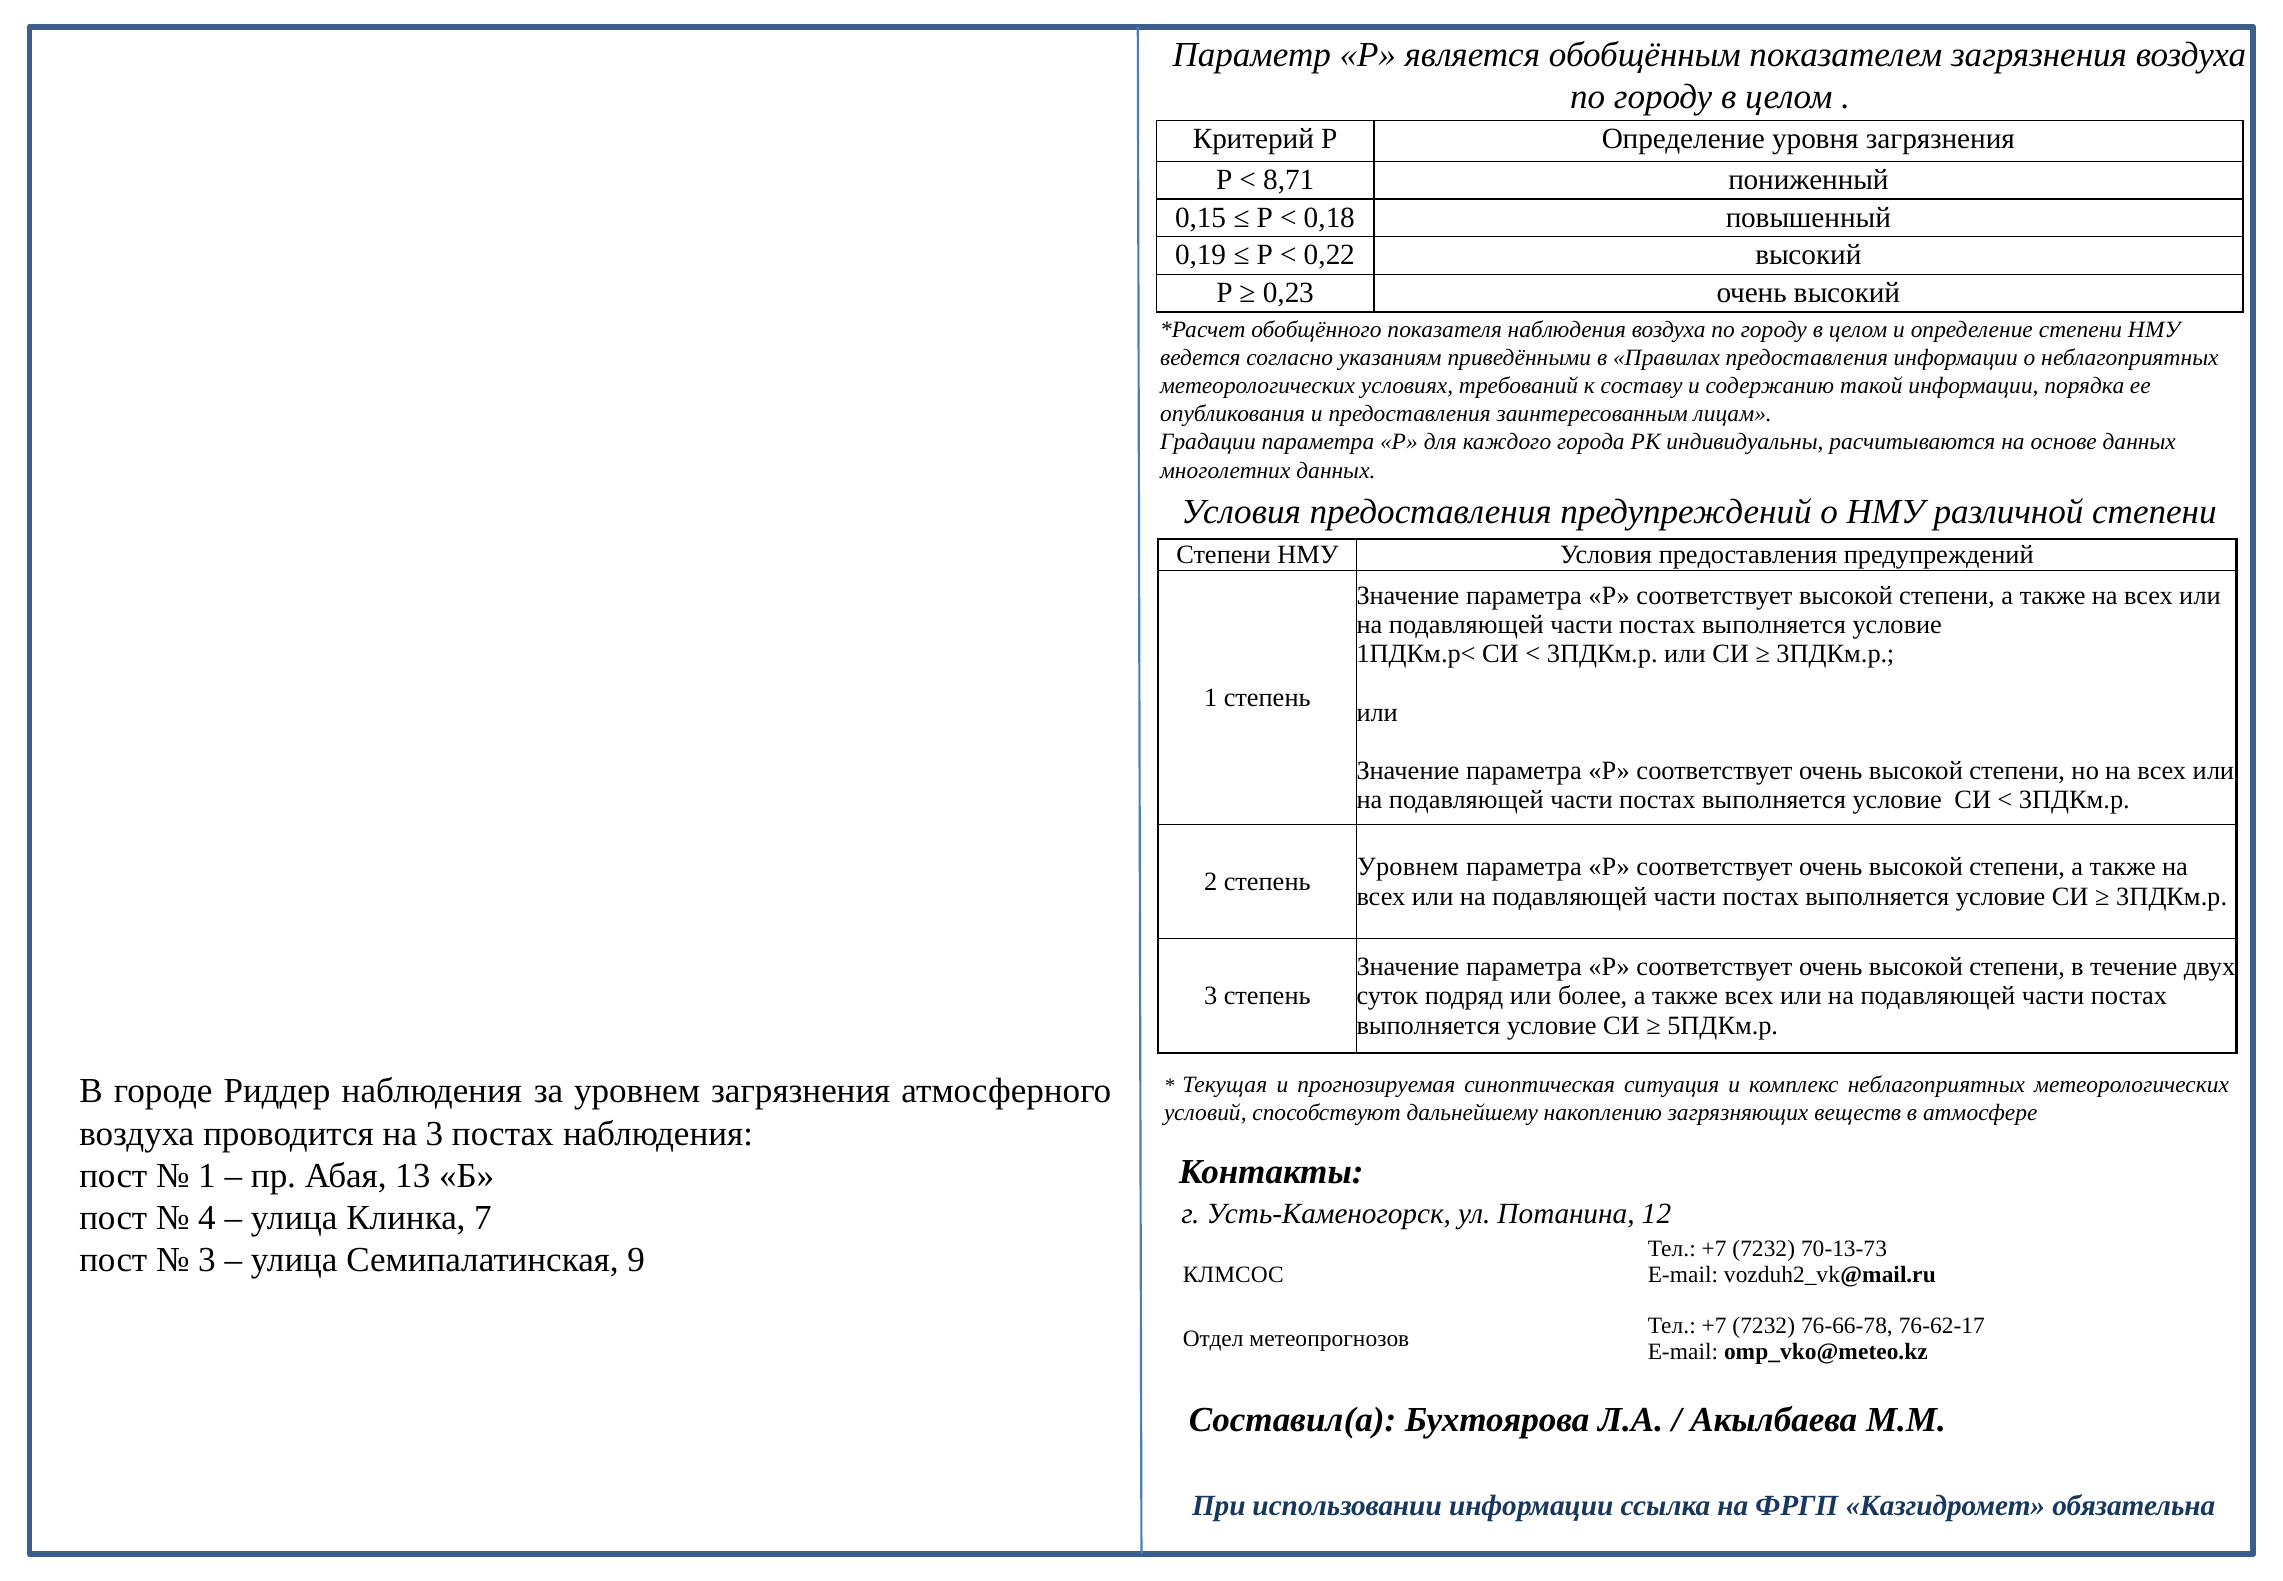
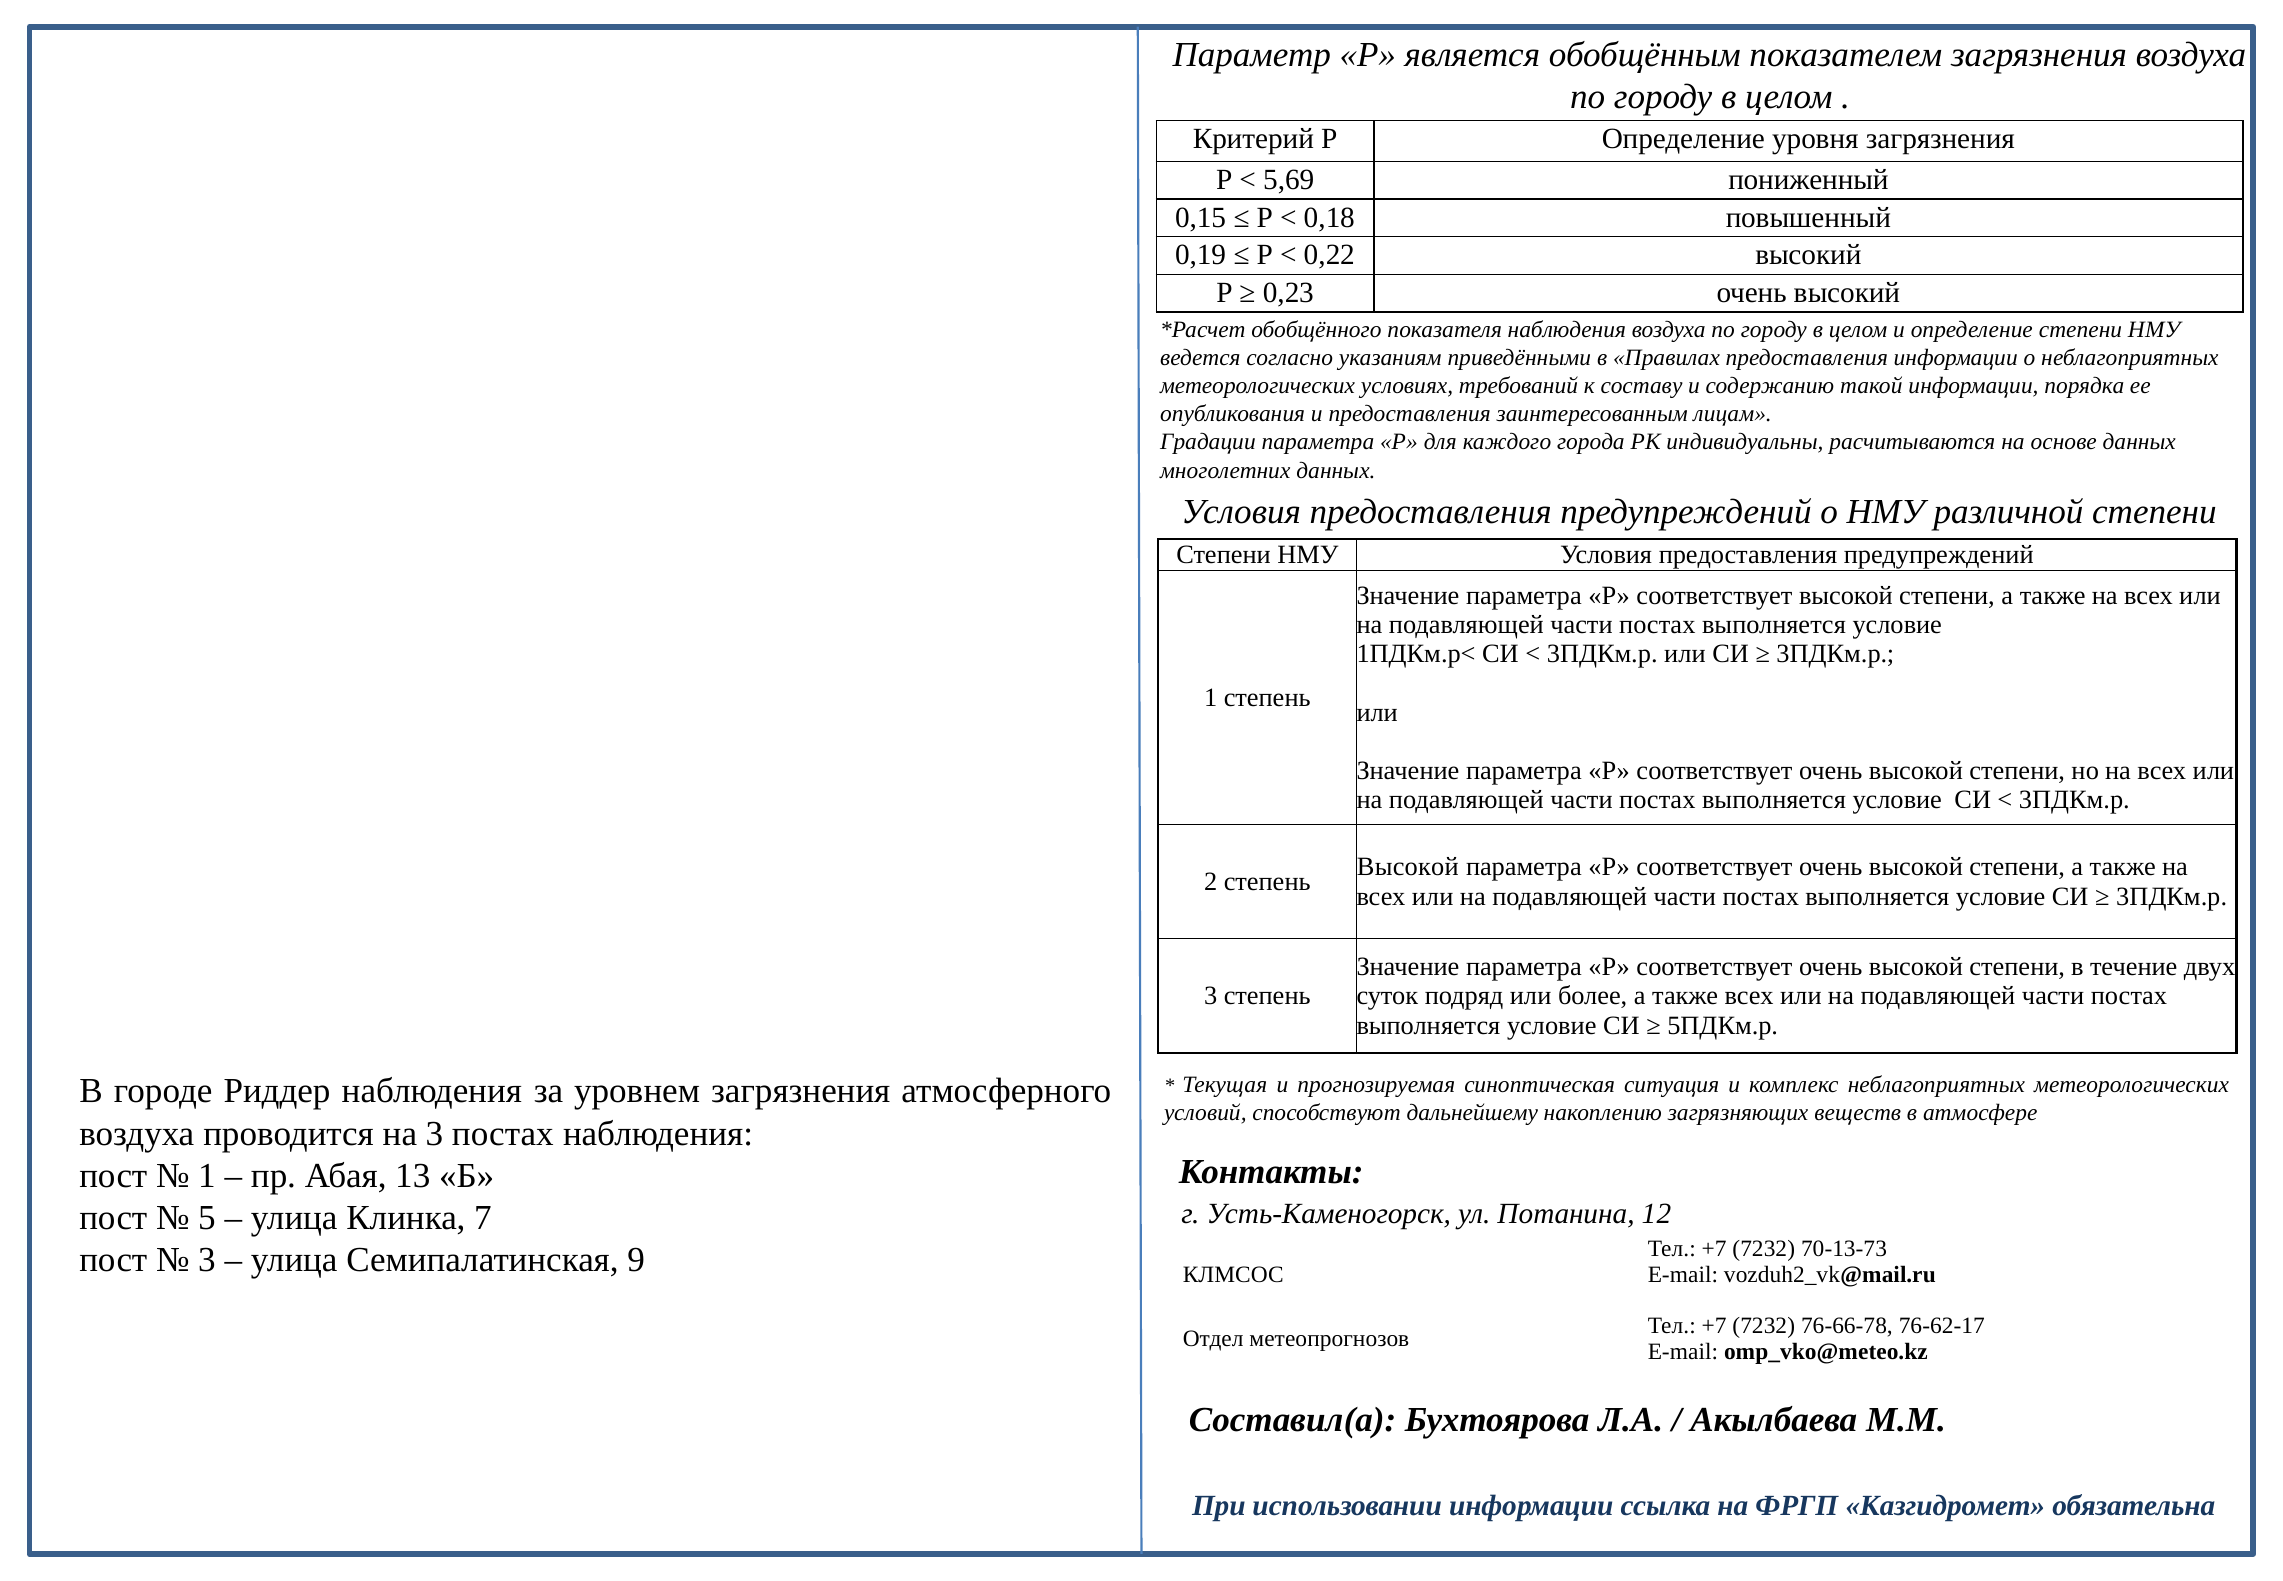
8,71: 8,71 -> 5,69 (1289, 180)
Уровнем: Уровнем -> Высокой (1408, 867)
4: 4 -> 5 (207, 1217)
